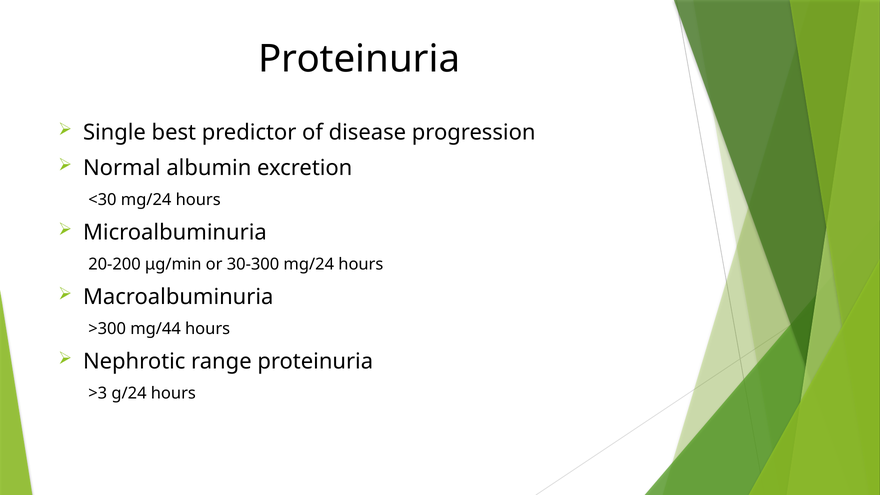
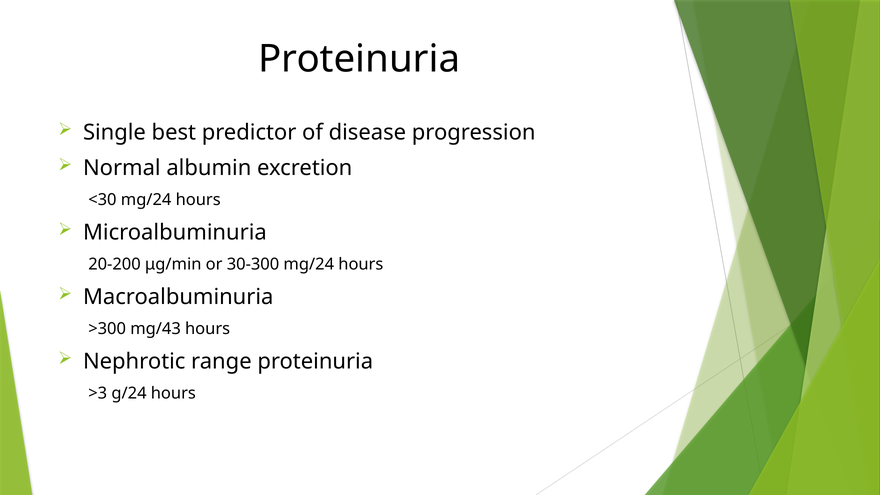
mg/44: mg/44 -> mg/43 (156, 329)
